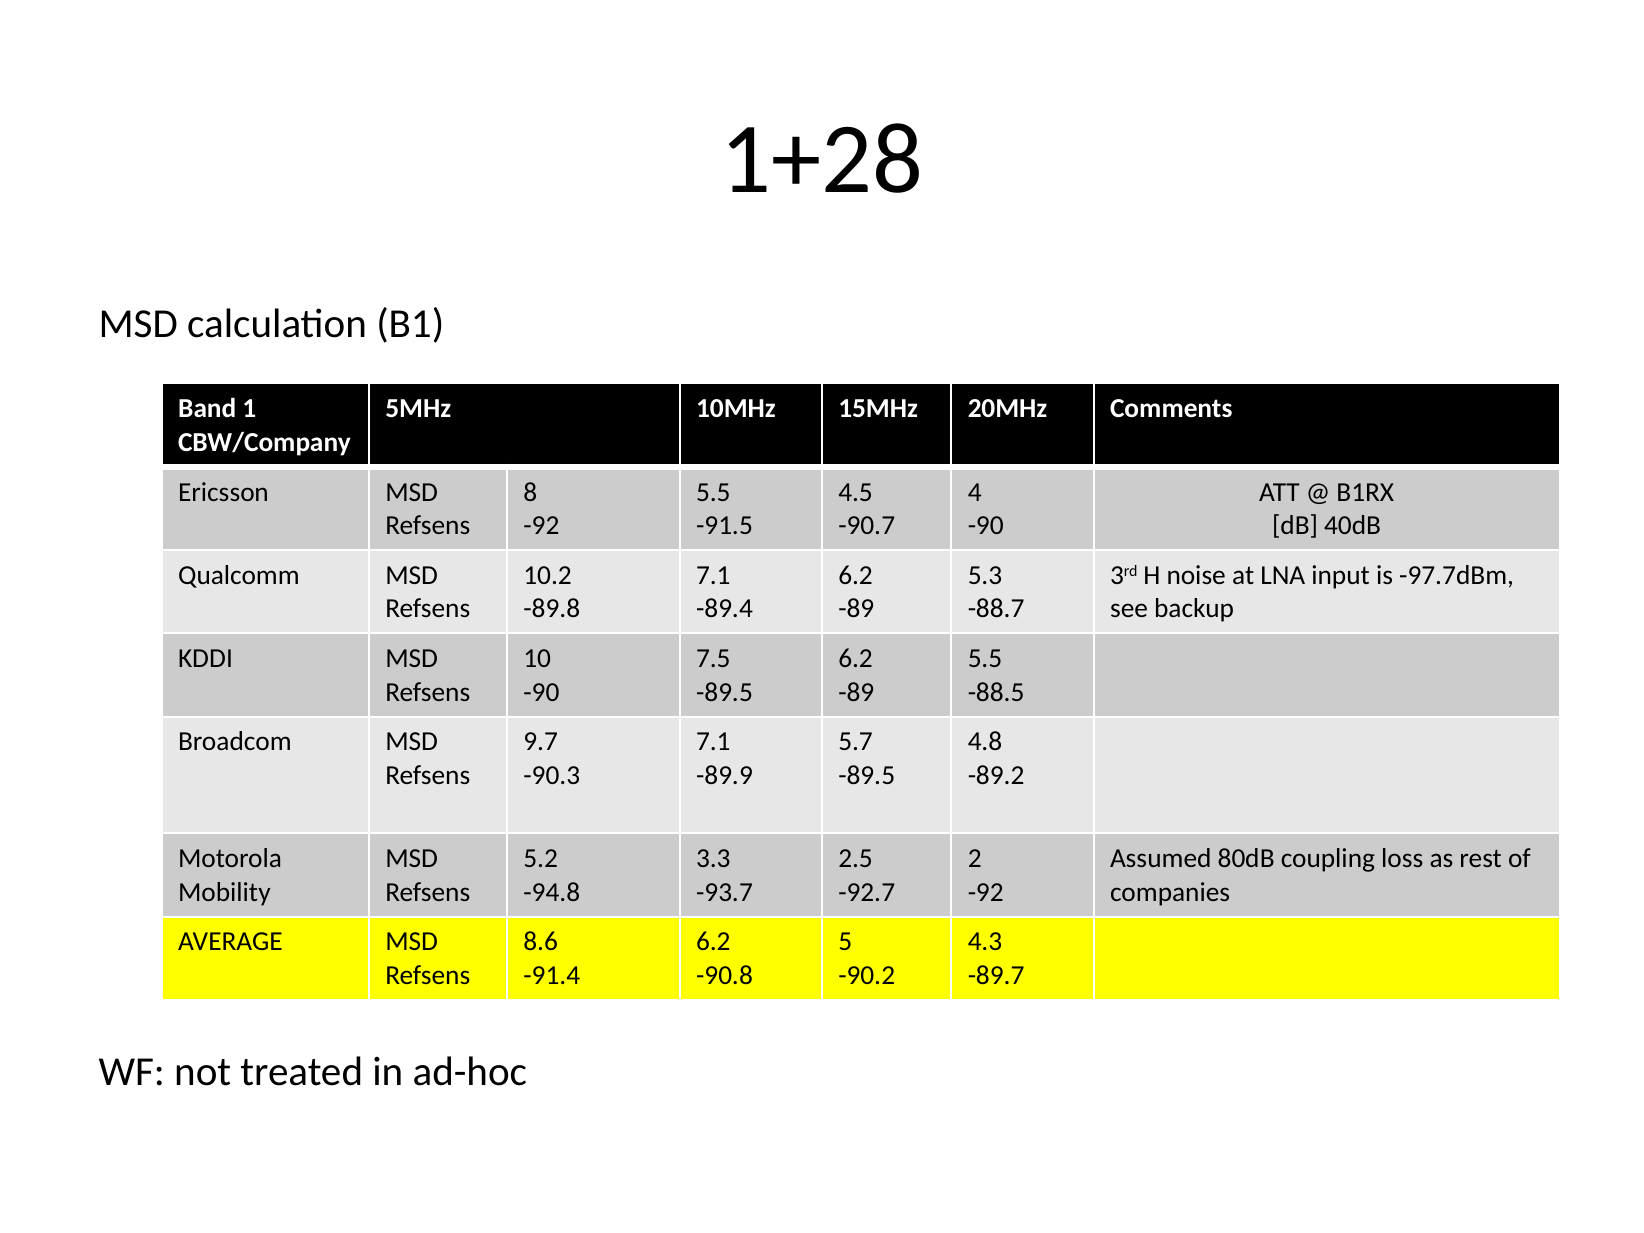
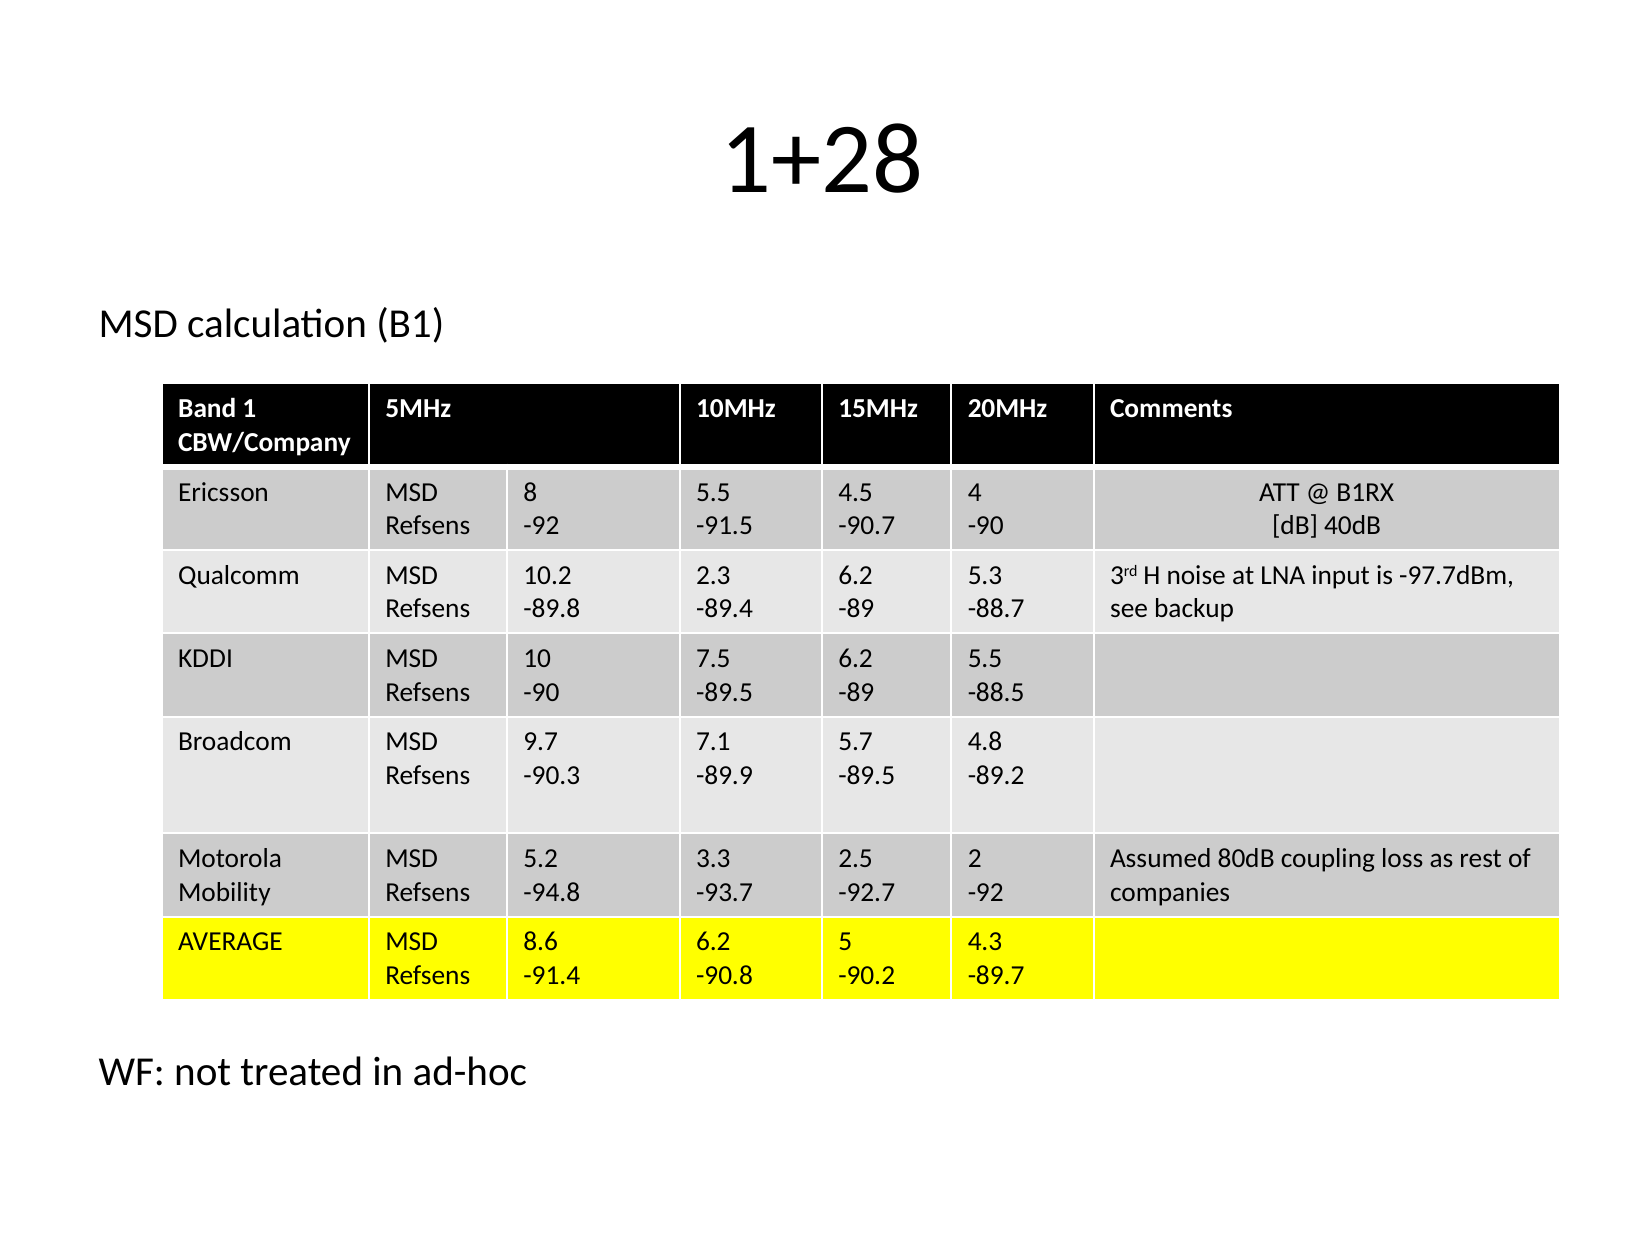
7.1: 7.1 -> 2.3 (713, 575)
